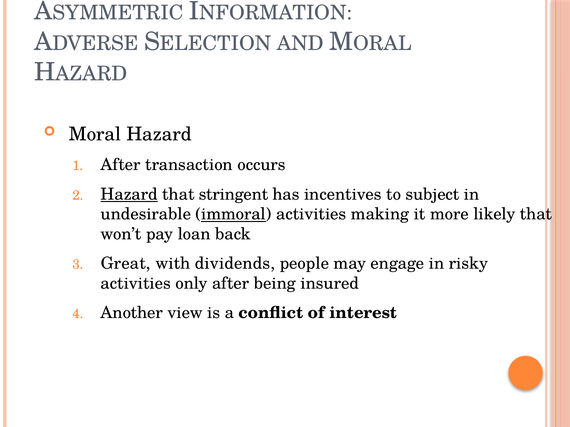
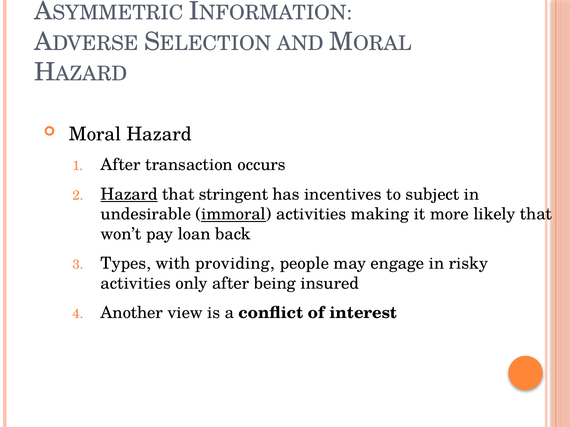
Great: Great -> Types (126, 264)
dividends: dividends -> providing (235, 264)
